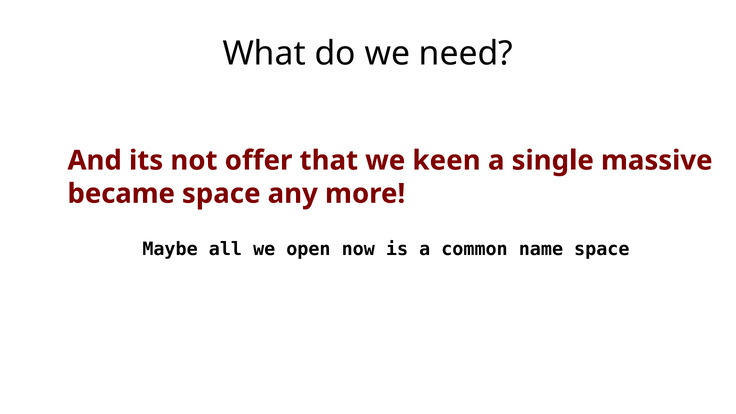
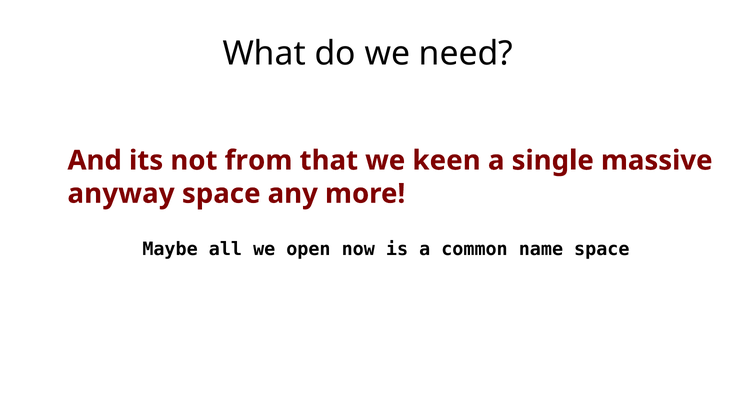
offer: offer -> from (259, 161)
became: became -> anyway (121, 194)
